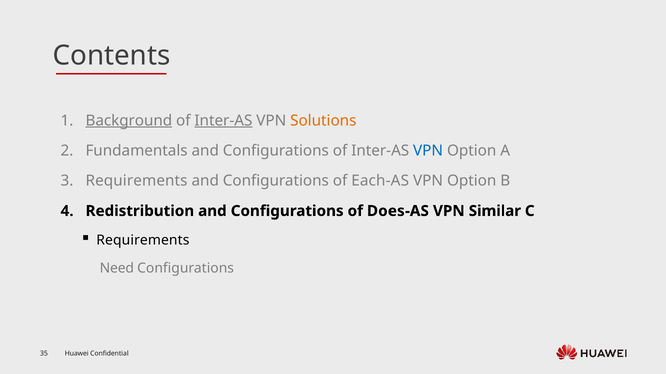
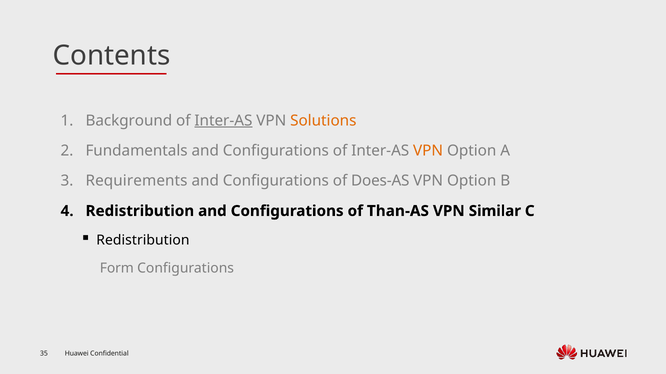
Background underline: present -> none (129, 121)
VPN colour: blue -> orange (428, 151)
Each-AS: Each-AS -> Does-AS (380, 181)
Does-AS: Does-AS -> Than-AS (398, 211)
Requirements: Requirements -> Redistribution (143, 240)
Need: Need -> Form (117, 269)
